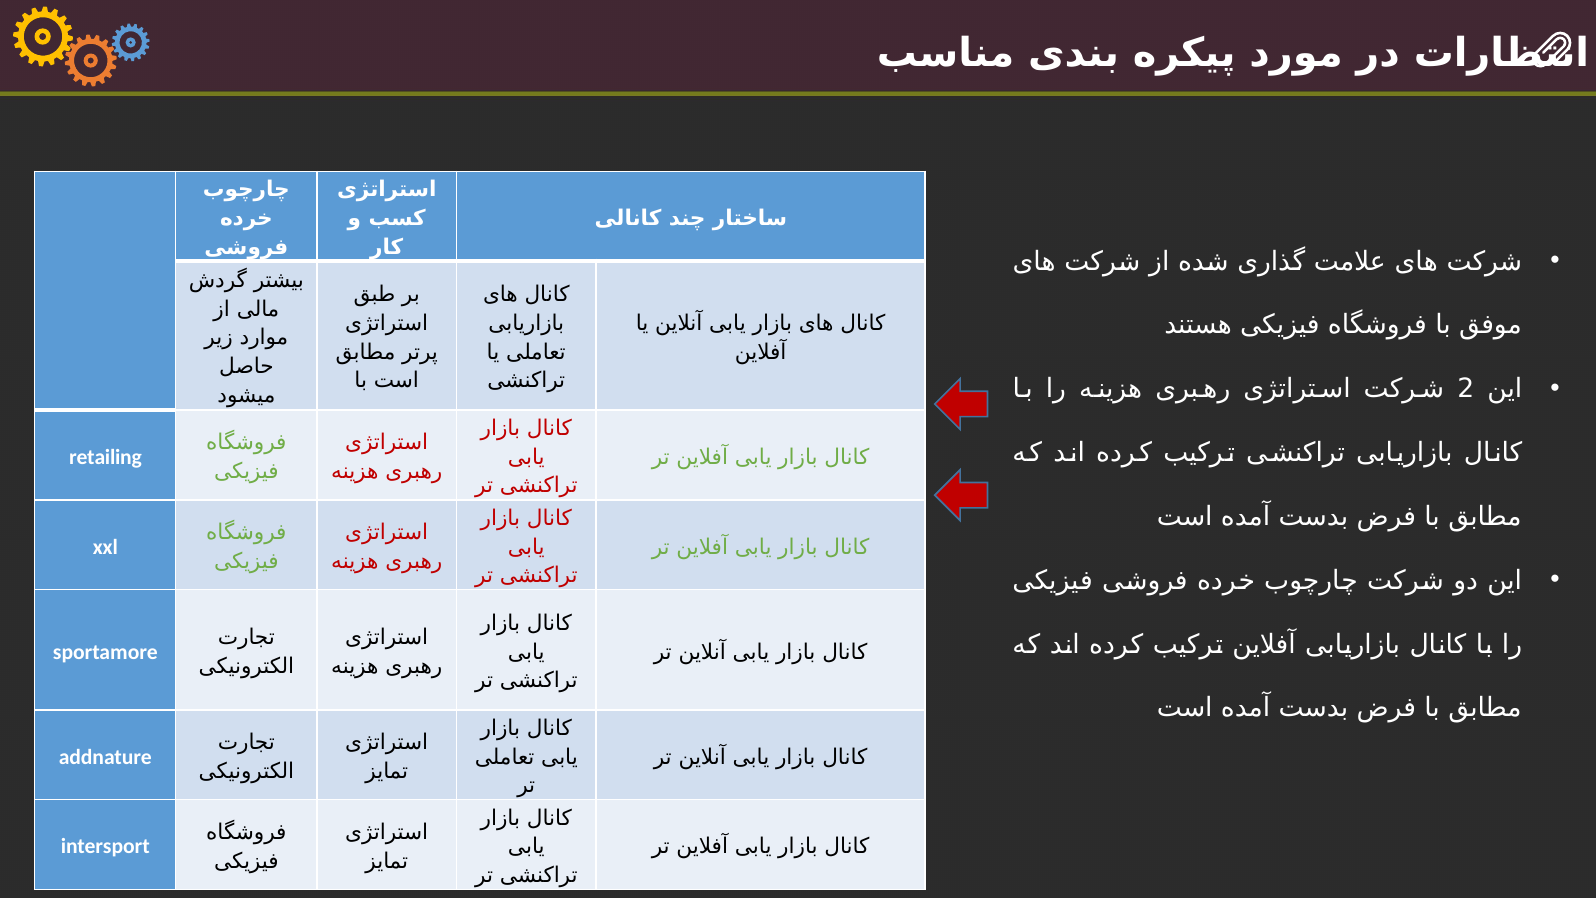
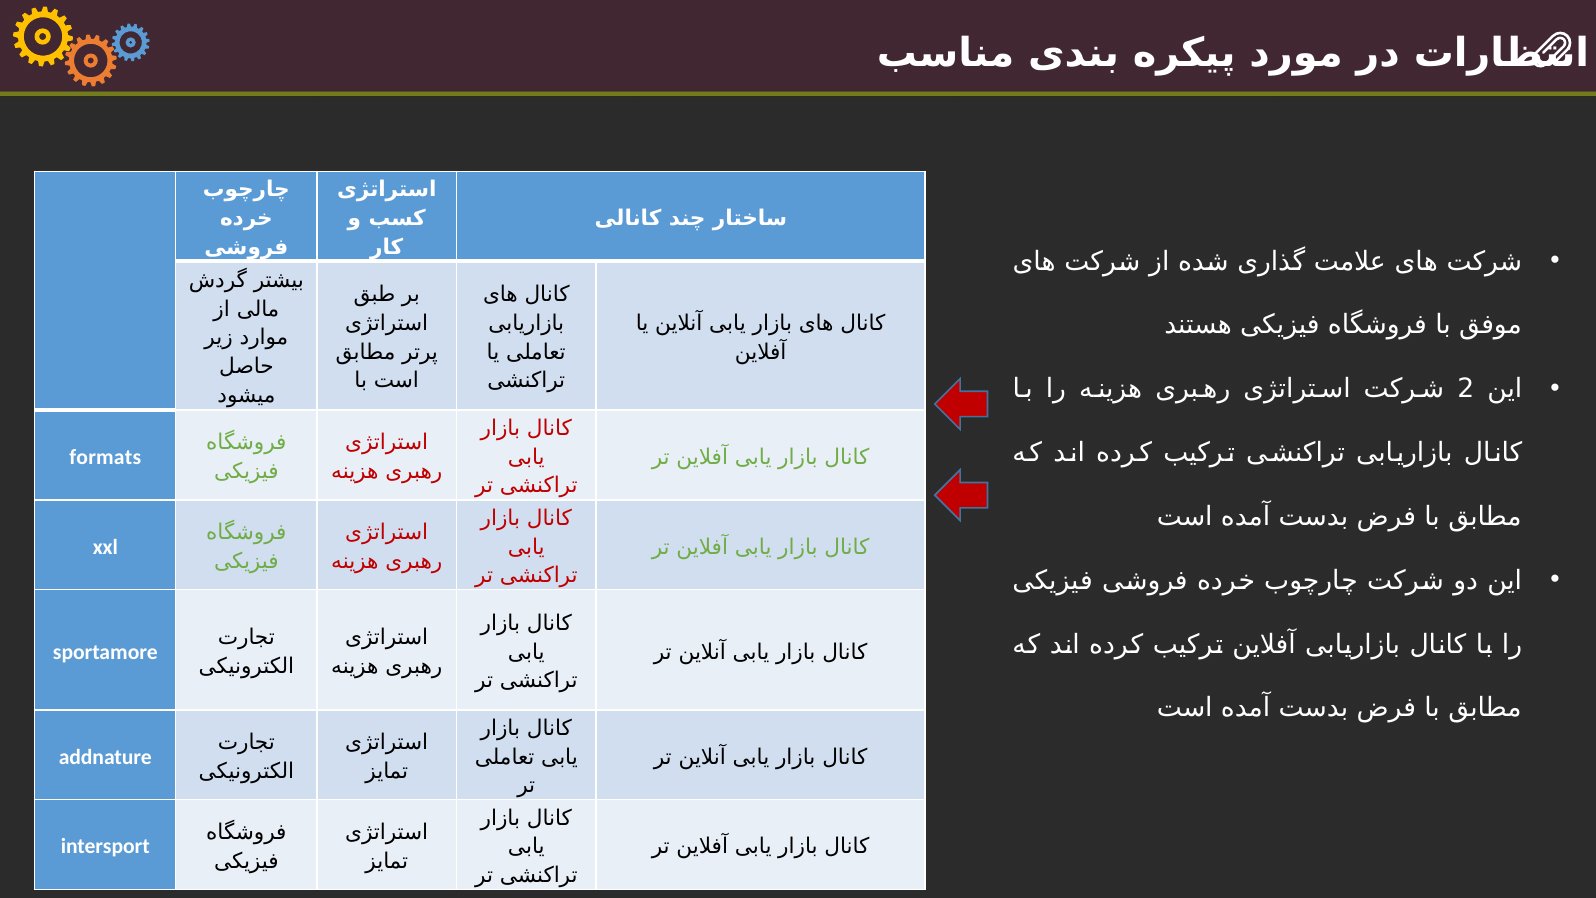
retailing: retailing -> formats (105, 457)
